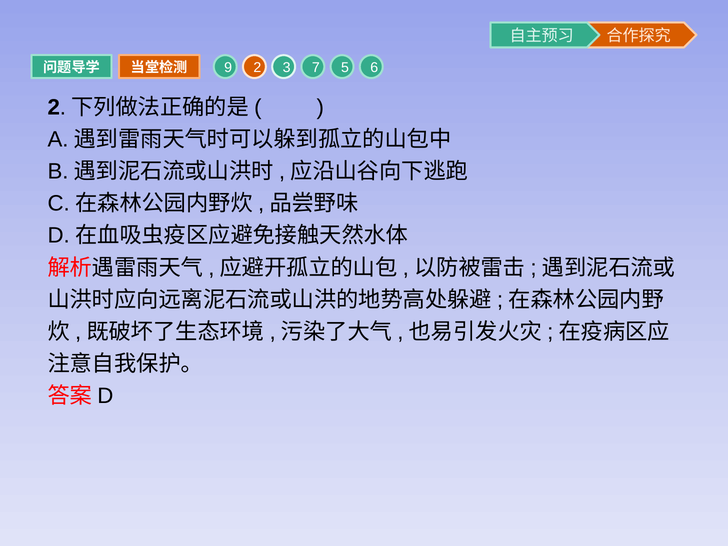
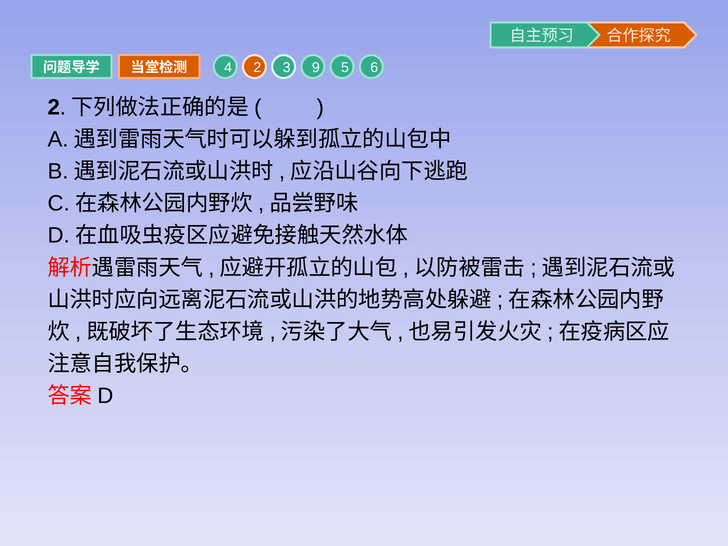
9: 9 -> 4 (228, 68)
7: 7 -> 9 (316, 68)
